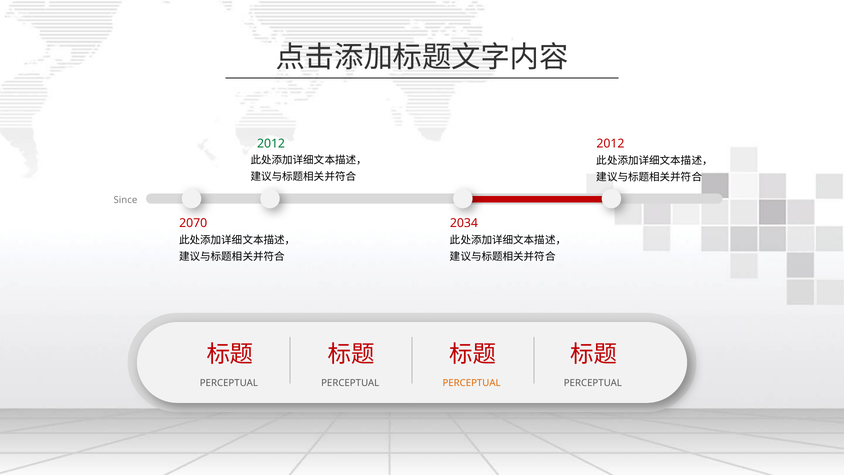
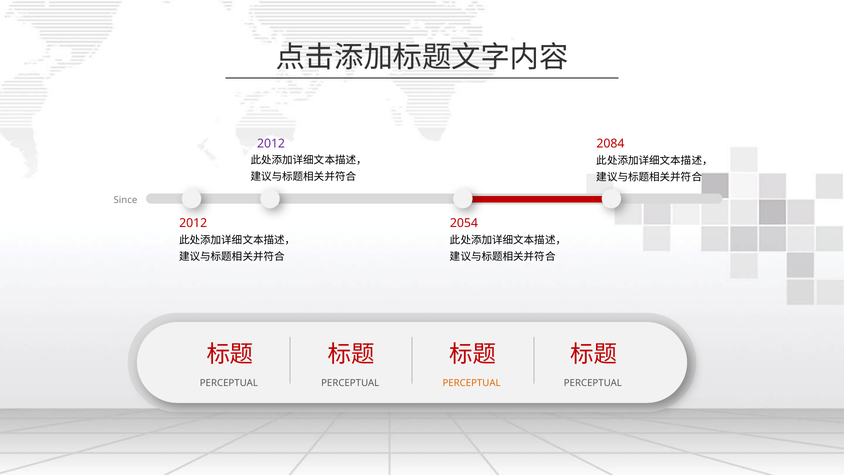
2012 colour: green -> purple (271, 143)
2012: 2012 -> 2084 (610, 143)
2070: 2070 -> 2012 (193, 223)
2034: 2034 -> 2054 (464, 223)
